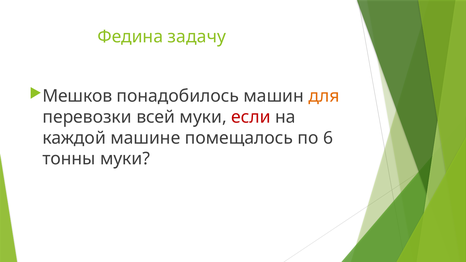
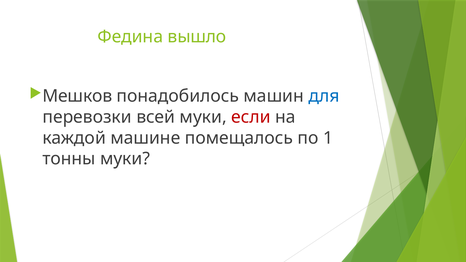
задачу: задачу -> вышло (197, 37)
для colour: orange -> blue (324, 96)
6: 6 -> 1 (328, 138)
